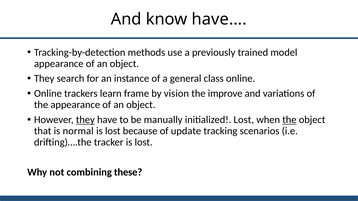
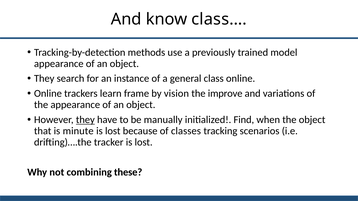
have…: have… -> class… (219, 19)
initialized Lost: Lost -> Find (244, 120)
the underline: present -> none (289, 120)
normal: normal -> minute (78, 131)
update: update -> classes (186, 131)
